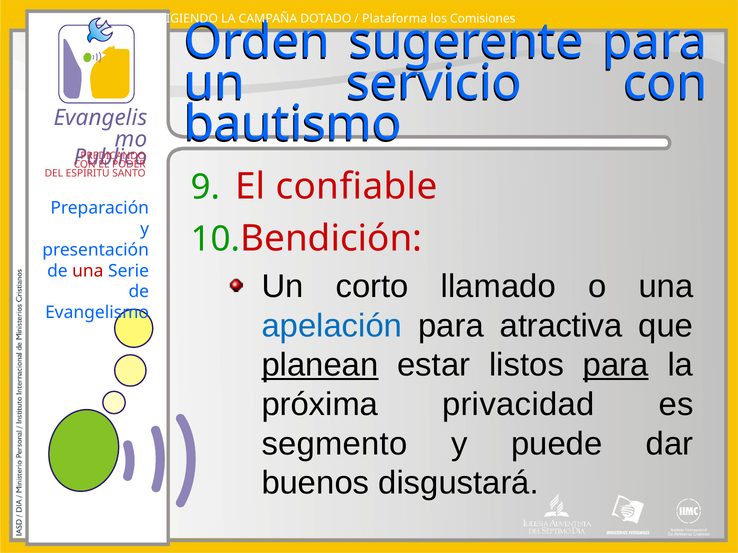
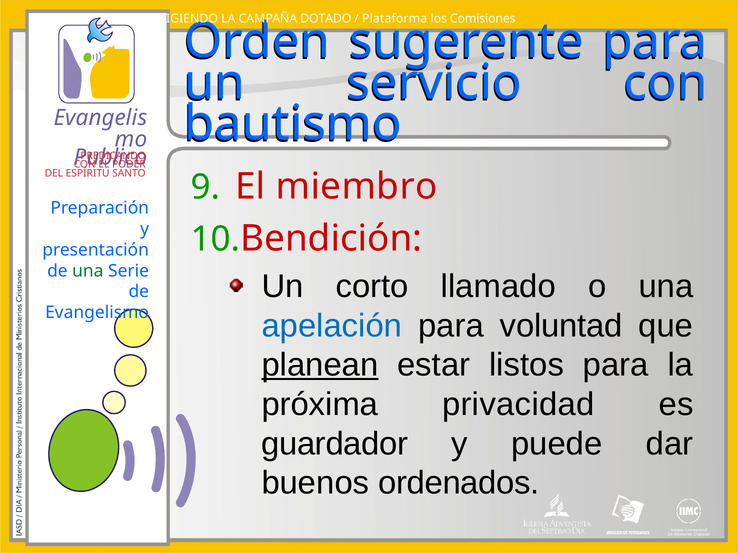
confiable: confiable -> miembro (357, 187)
una colour: red -> green (88, 271)
atractiva: atractiva -> voluntad (561, 326)
para underline: present -> none (616, 365)
segmento: segmento -> guardador (335, 444)
disgustará: disgustará -> ordenados (459, 484)
